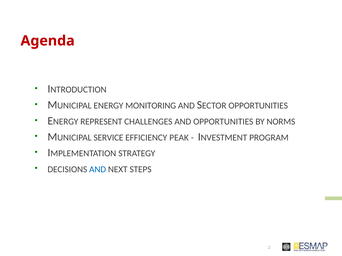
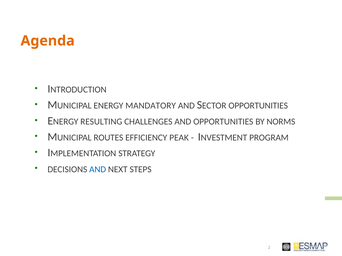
Agenda colour: red -> orange (48, 41)
MONITORING: MONITORING -> MANDATORY (151, 106)
REPRESENT: REPRESENT -> RESULTING (101, 122)
SERVICE: SERVICE -> ROUTES (108, 138)
